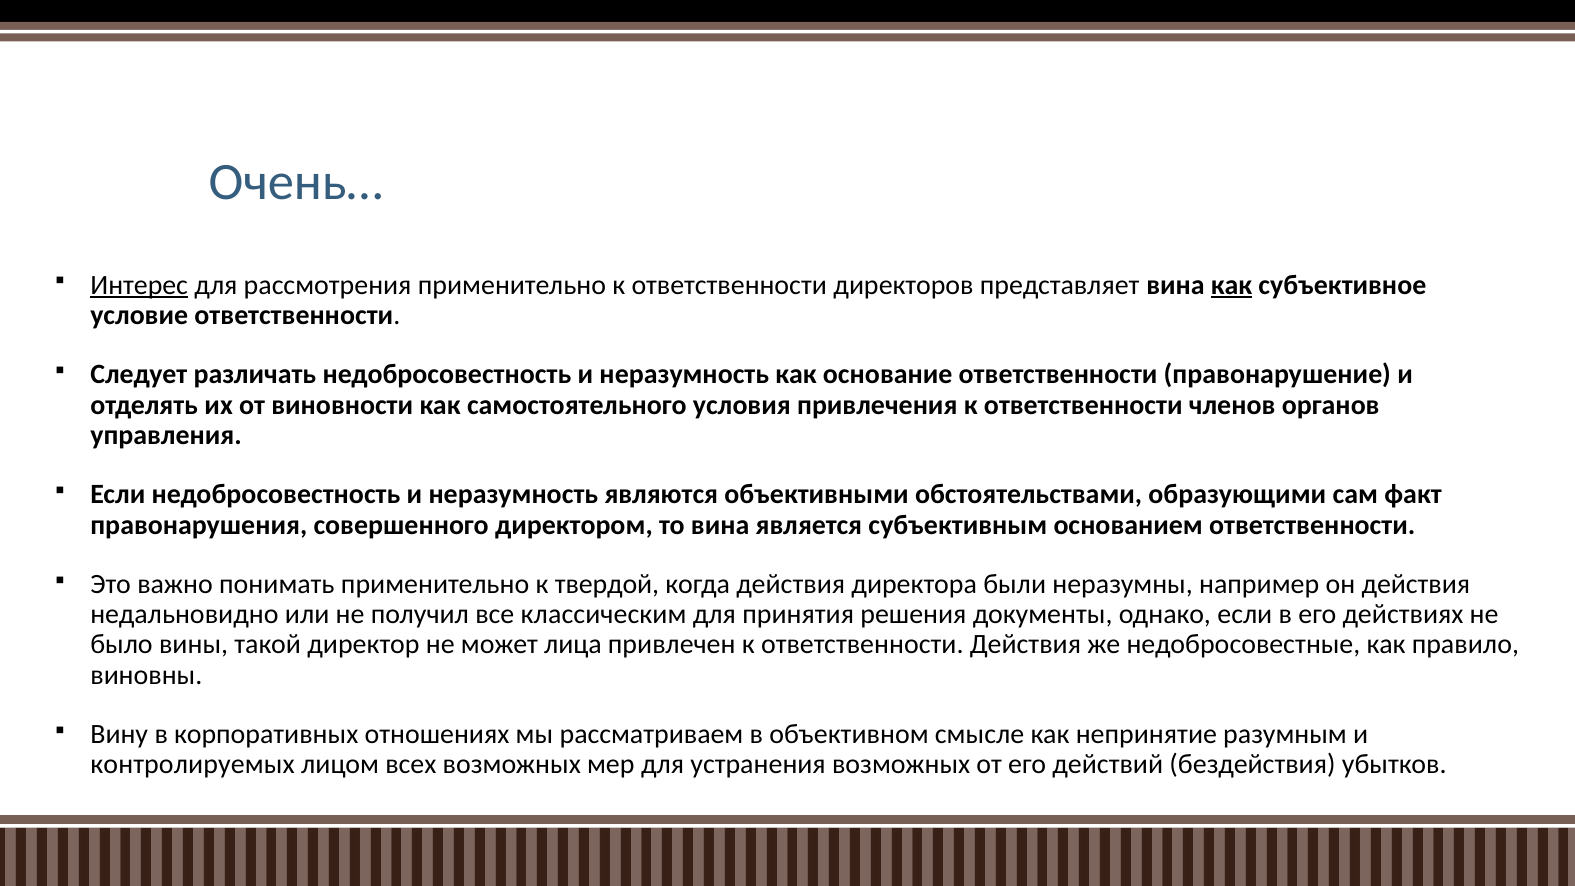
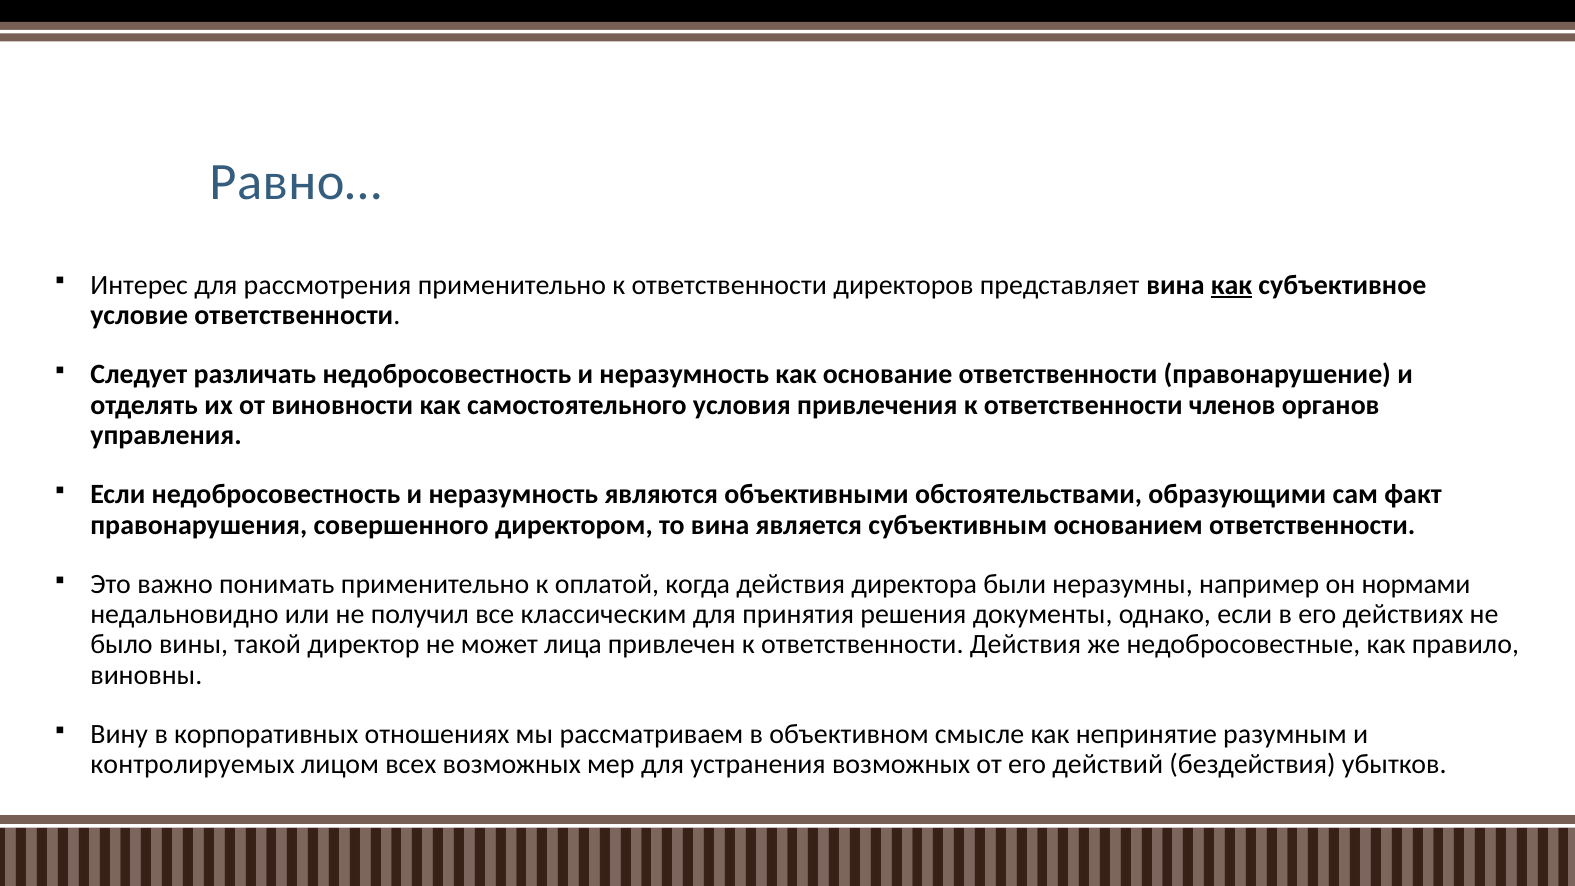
Очень…: Очень… -> Равно… (295, 182)
Интерес underline: present -> none (139, 285)
твердой: твердой -> оплатой (607, 585)
он действия: действия -> нормами (1416, 585)
